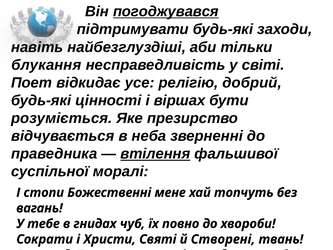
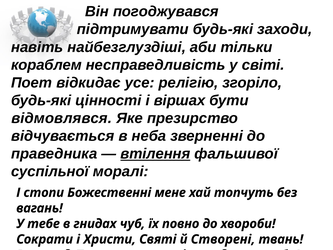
погоджувався underline: present -> none (166, 12)
блукання: блукання -> кораблем (46, 65)
добрий: добрий -> згоріло (252, 83)
розуміється: розуміється -> відмовлявся (62, 118)
